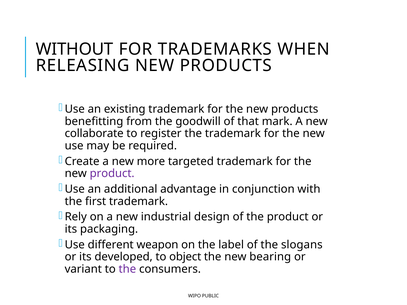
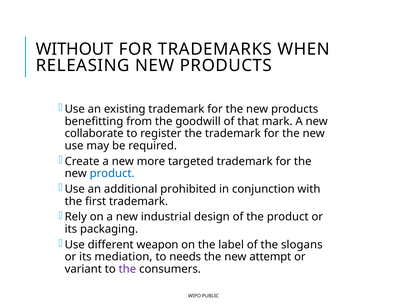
product colour: purple -> blue (112, 174)
advantage: advantage -> prohibited (188, 189)
developed: developed -> mediation (124, 257)
object: object -> needs (185, 257)
bearing: bearing -> attempt (270, 257)
